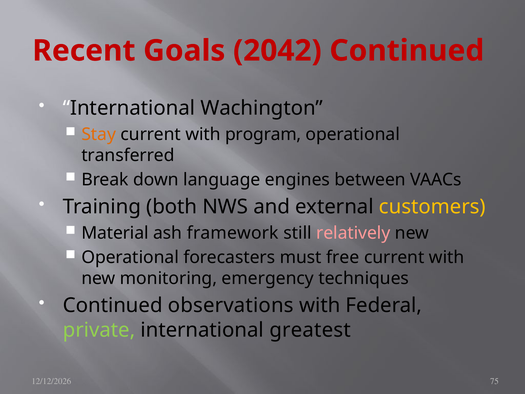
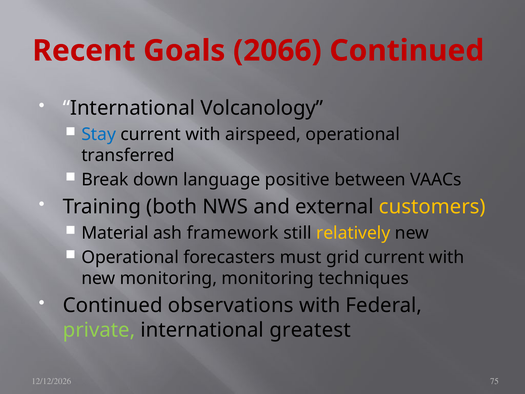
2042: 2042 -> 2066 (277, 51)
Wachington: Wachington -> Volcanology (262, 108)
Stay colour: orange -> blue (99, 134)
program: program -> airspeed (263, 134)
engines: engines -> positive (297, 180)
relatively colour: pink -> yellow (353, 233)
free: free -> grid (343, 257)
monitoring emergency: emergency -> monitoring (268, 278)
